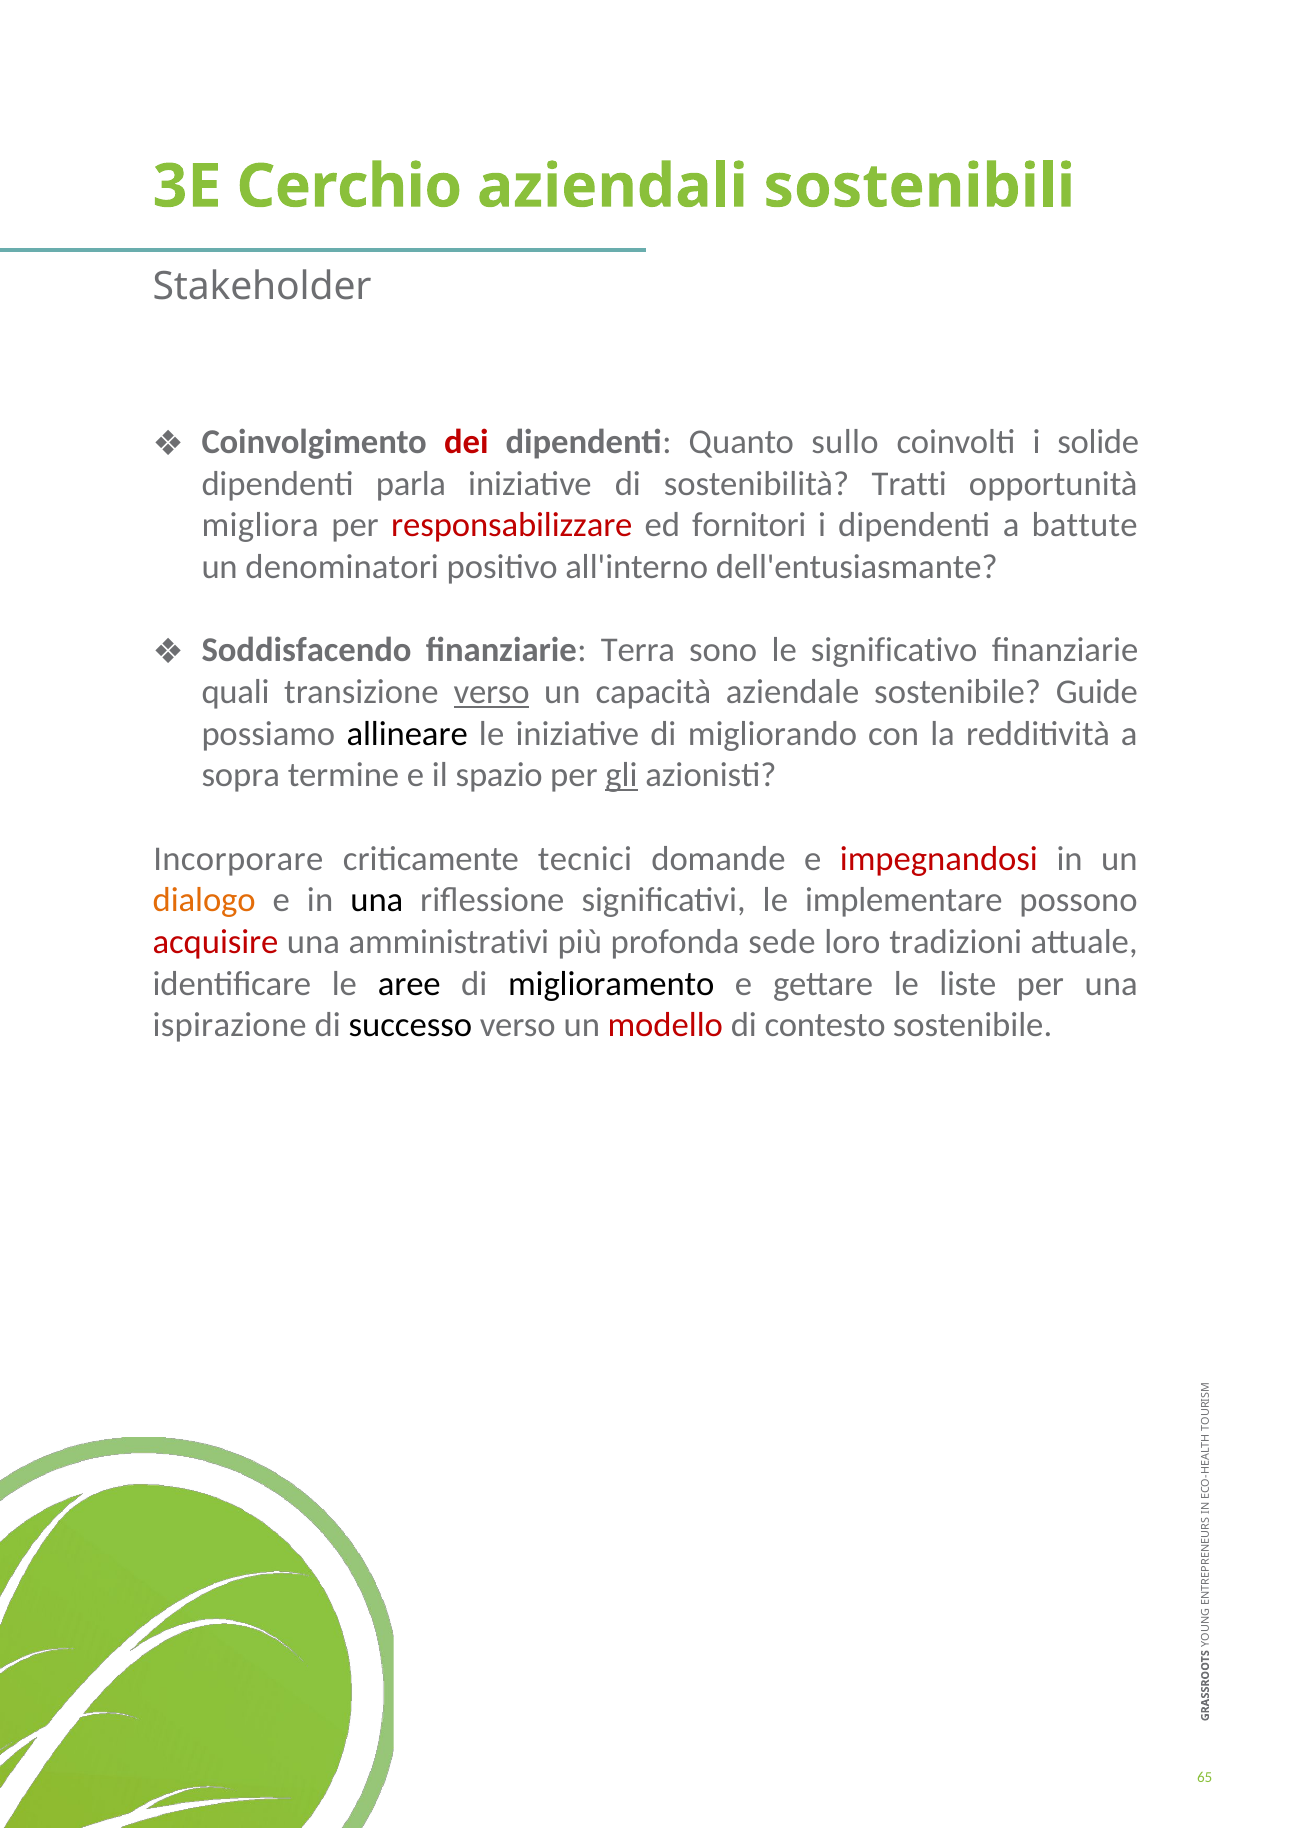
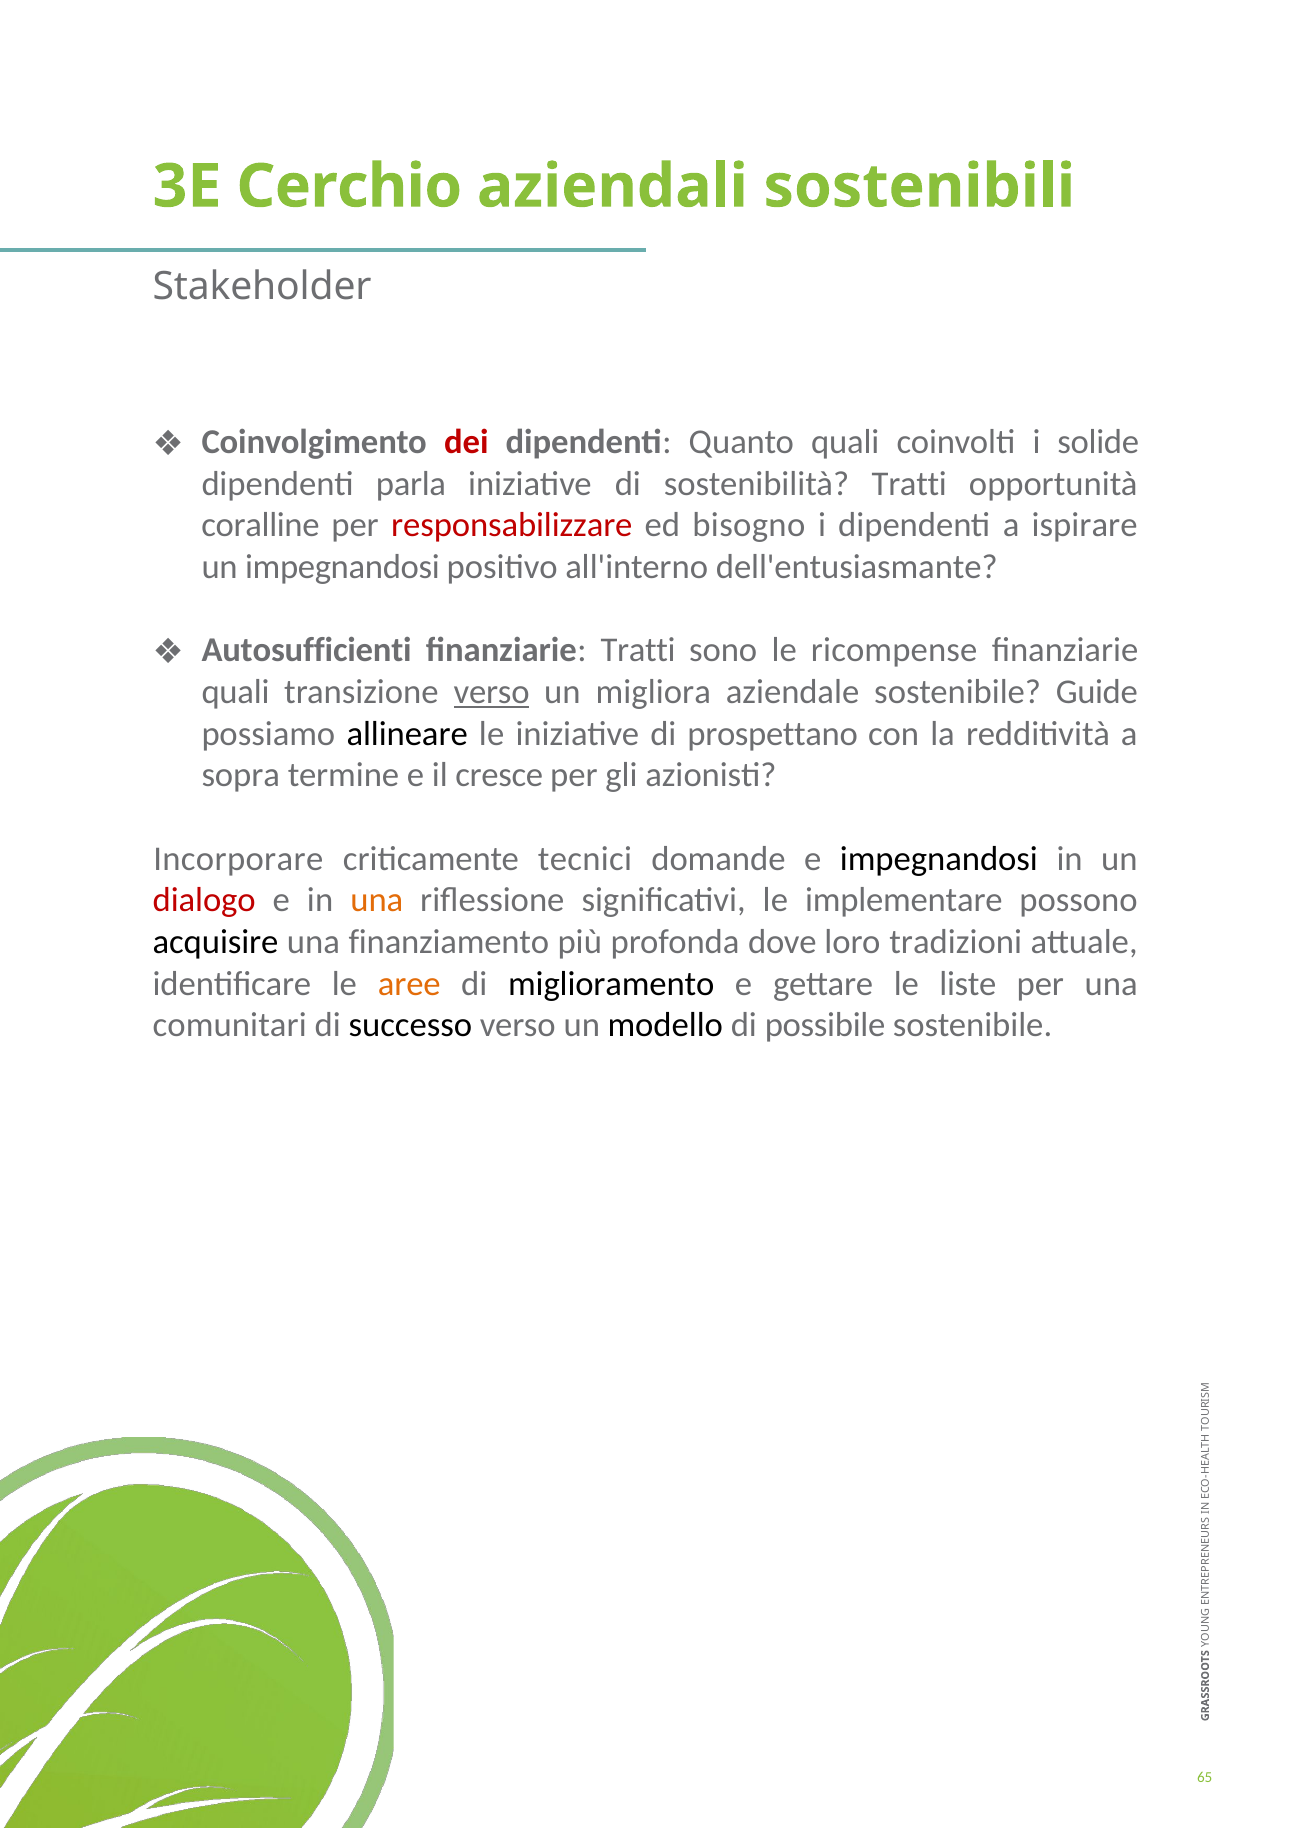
Quanto sullo: sullo -> quali (845, 442)
migliora: migliora -> coralline (260, 525)
fornitori: fornitori -> bisogno (749, 525)
battute: battute -> ispirare (1085, 525)
un denominatori: denominatori -> impegnandosi (342, 567)
Soddisfacendo: Soddisfacendo -> Autosufficienti (307, 650)
finanziarie Terra: Terra -> Tratti (638, 650)
significativo: significativo -> ricompense (894, 650)
capacità: capacità -> migliora (653, 692)
migliorando: migliorando -> prospettano (773, 733)
spazio: spazio -> cresce (499, 775)
gli underline: present -> none (621, 775)
impegnandosi colour: red -> black (939, 858)
dialogo colour: orange -> red (204, 900)
una colour: black -> orange (377, 900)
acquisire colour: red -> black (216, 942)
amministrativi: amministrativi -> finanziamento (449, 942)
sede: sede -> dove (782, 942)
aree colour: black -> orange (409, 983)
ispirazione: ispirazione -> comunitari (230, 1025)
modello colour: red -> black (665, 1025)
contesto: contesto -> possibile (825, 1025)
